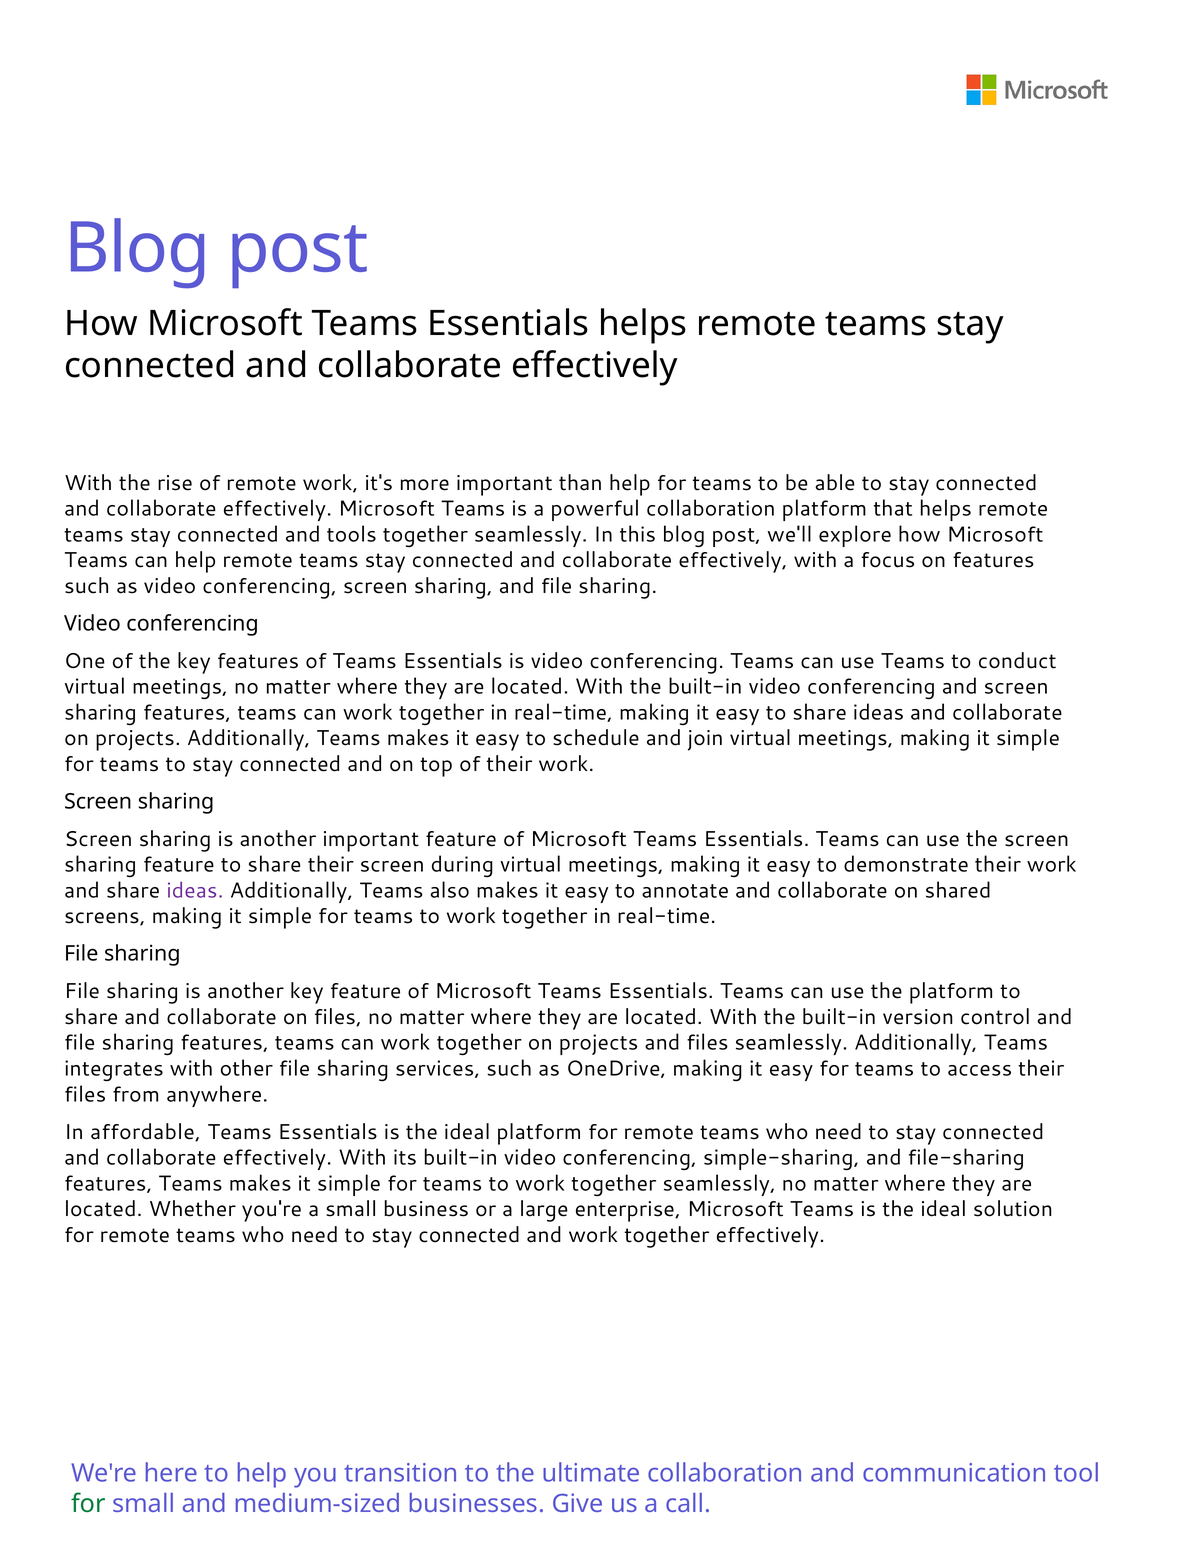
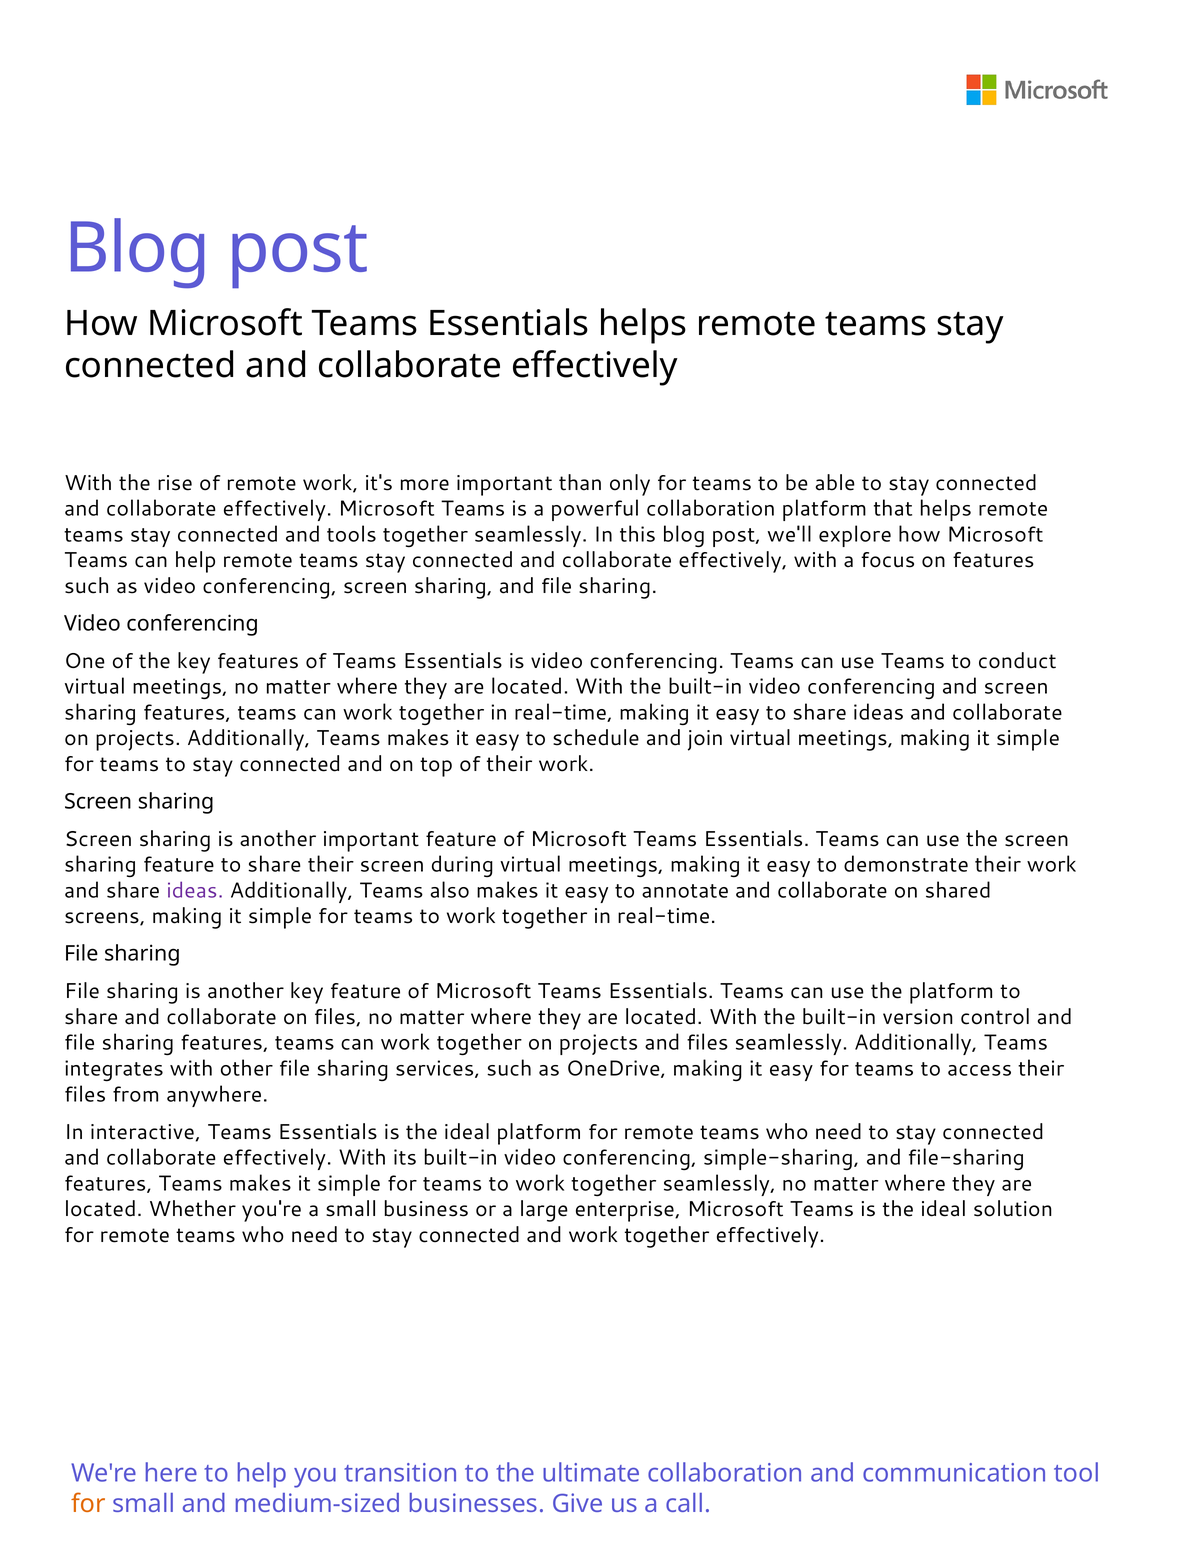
than help: help -> only (630, 483)
affordable: affordable -> interactive (146, 1132)
for colour: green -> orange (88, 1504)
